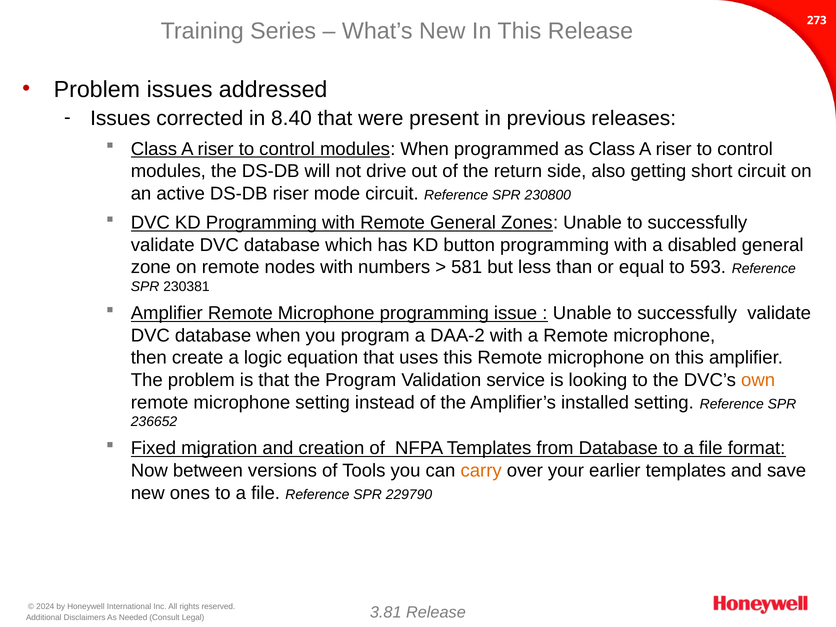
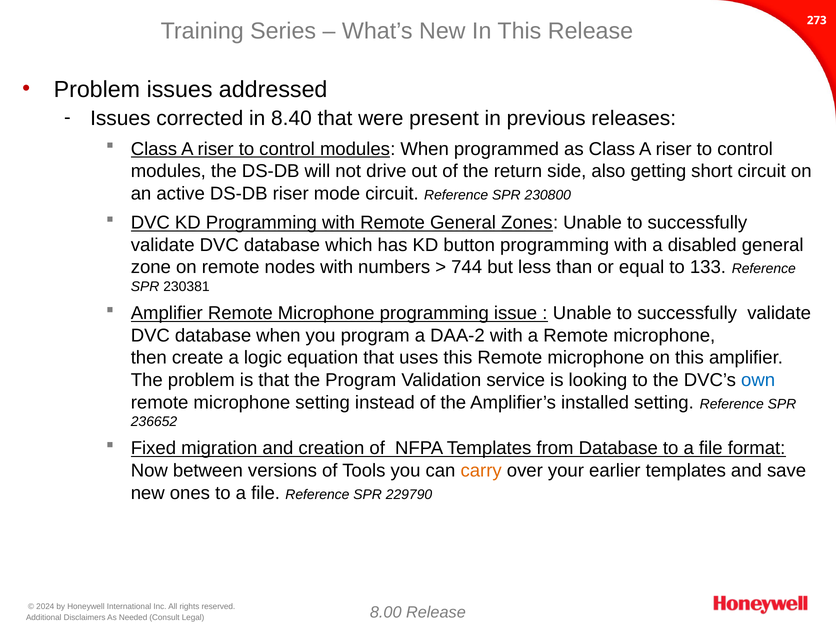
581: 581 -> 744 (467, 267)
593: 593 -> 133 (708, 267)
own colour: orange -> blue (758, 380)
3.81: 3.81 -> 8.00 (386, 613)
